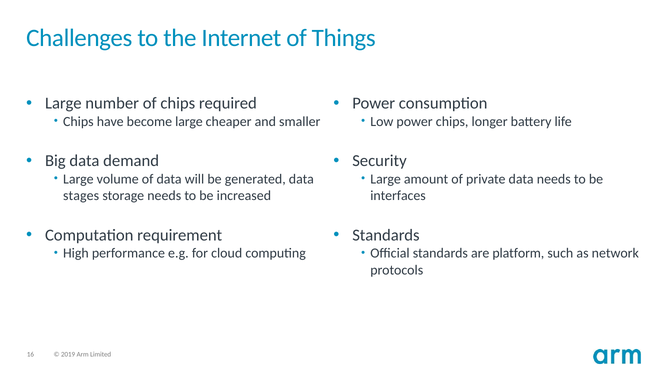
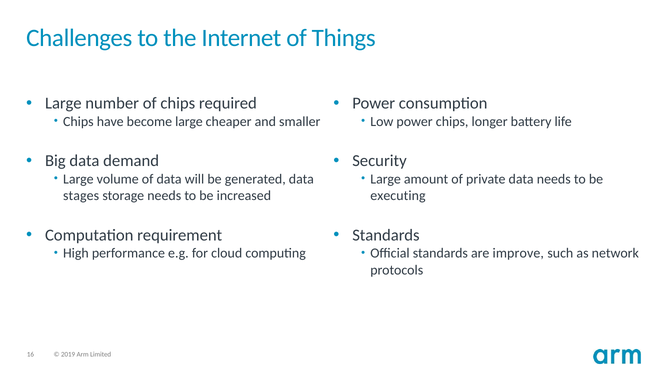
interfaces: interfaces -> executing (398, 196)
platform: platform -> improve (518, 253)
